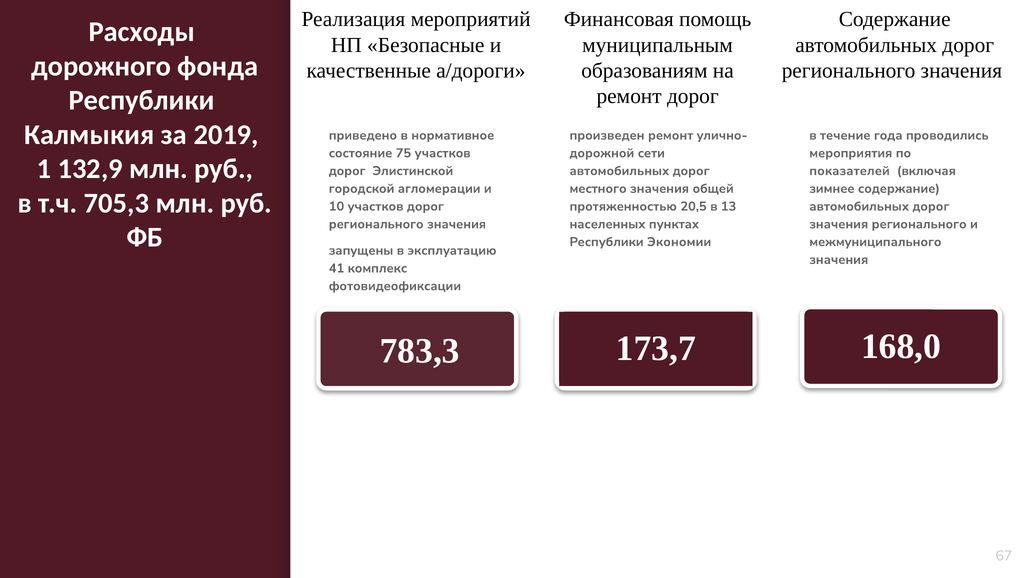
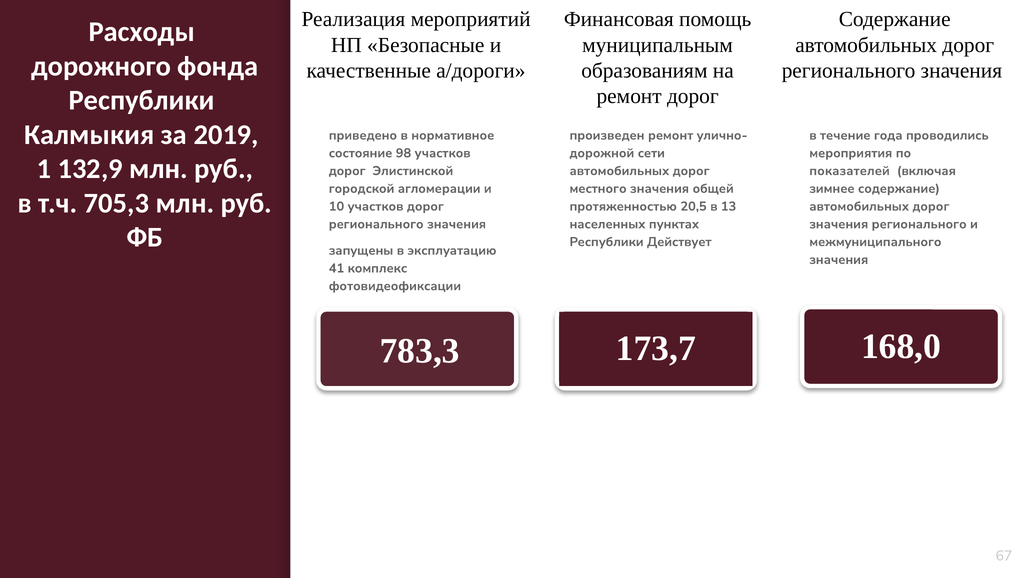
75: 75 -> 98 (403, 153)
Экономии: Экономии -> Действует (679, 242)
